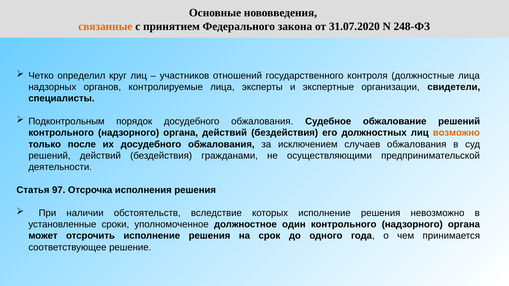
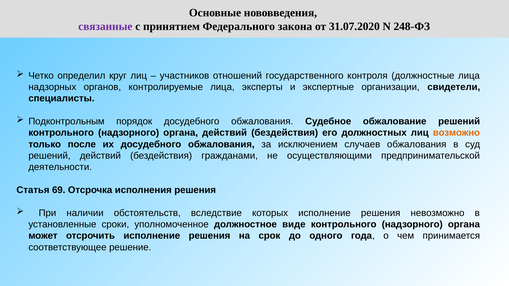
связанные colour: orange -> purple (105, 26)
97: 97 -> 69 (59, 190)
один: один -> виде (294, 225)
